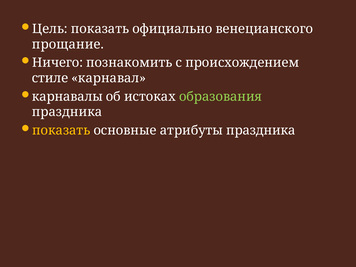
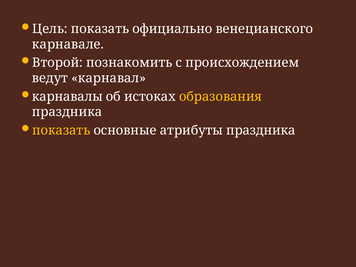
прощание: прощание -> карнавале (68, 44)
Ничего: Ничего -> Второй (58, 63)
стиле: стиле -> ведут (50, 78)
образования colour: light green -> yellow (221, 97)
